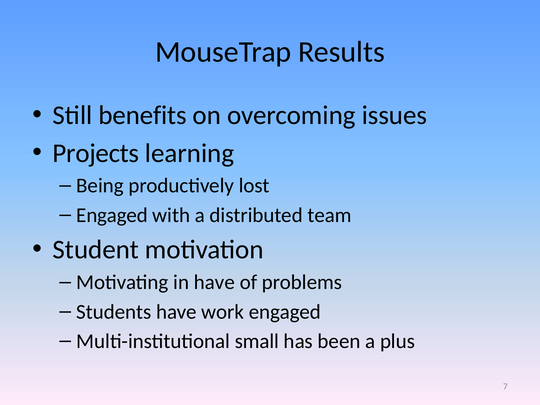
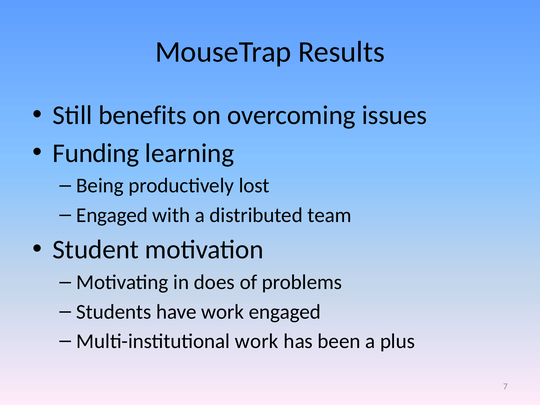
Projects: Projects -> Funding (96, 153)
in have: have -> does (214, 282)
Multi-institutional small: small -> work (257, 341)
